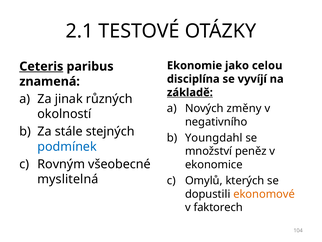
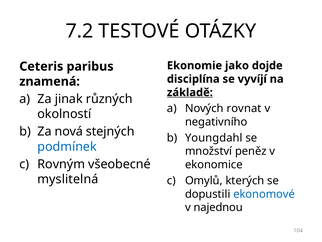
2.1: 2.1 -> 7.2 (79, 31)
celou: celou -> dojde (267, 65)
Ceteris underline: present -> none (41, 66)
změny: změny -> rovnat (244, 108)
stále: stále -> nová (69, 131)
ekonomové colour: orange -> blue (264, 194)
faktorech: faktorech -> najednou (218, 207)
